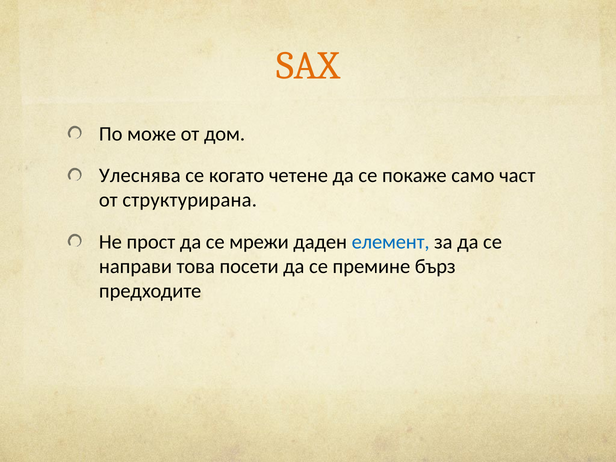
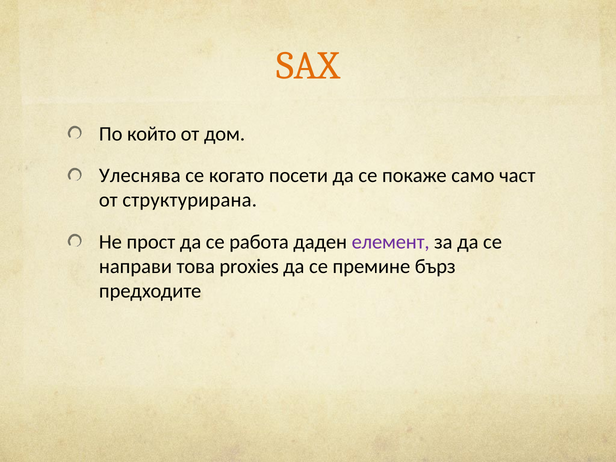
може: може -> който (152, 134)
четене: четене -> посети (298, 175)
мрежи: мрежи -> работа (259, 242)
елемент colour: blue -> purple (391, 242)
посети: посети -> proxies (249, 267)
